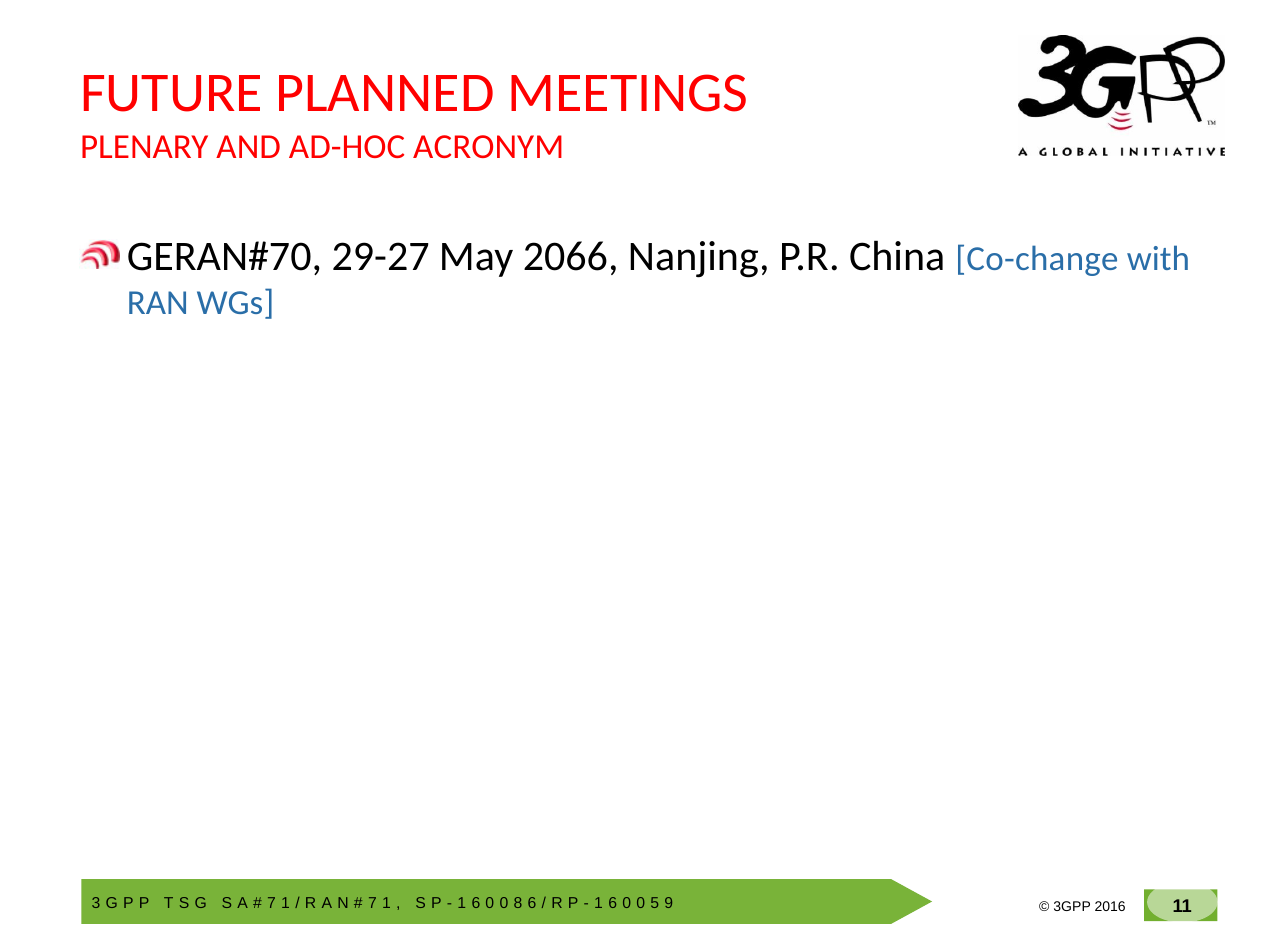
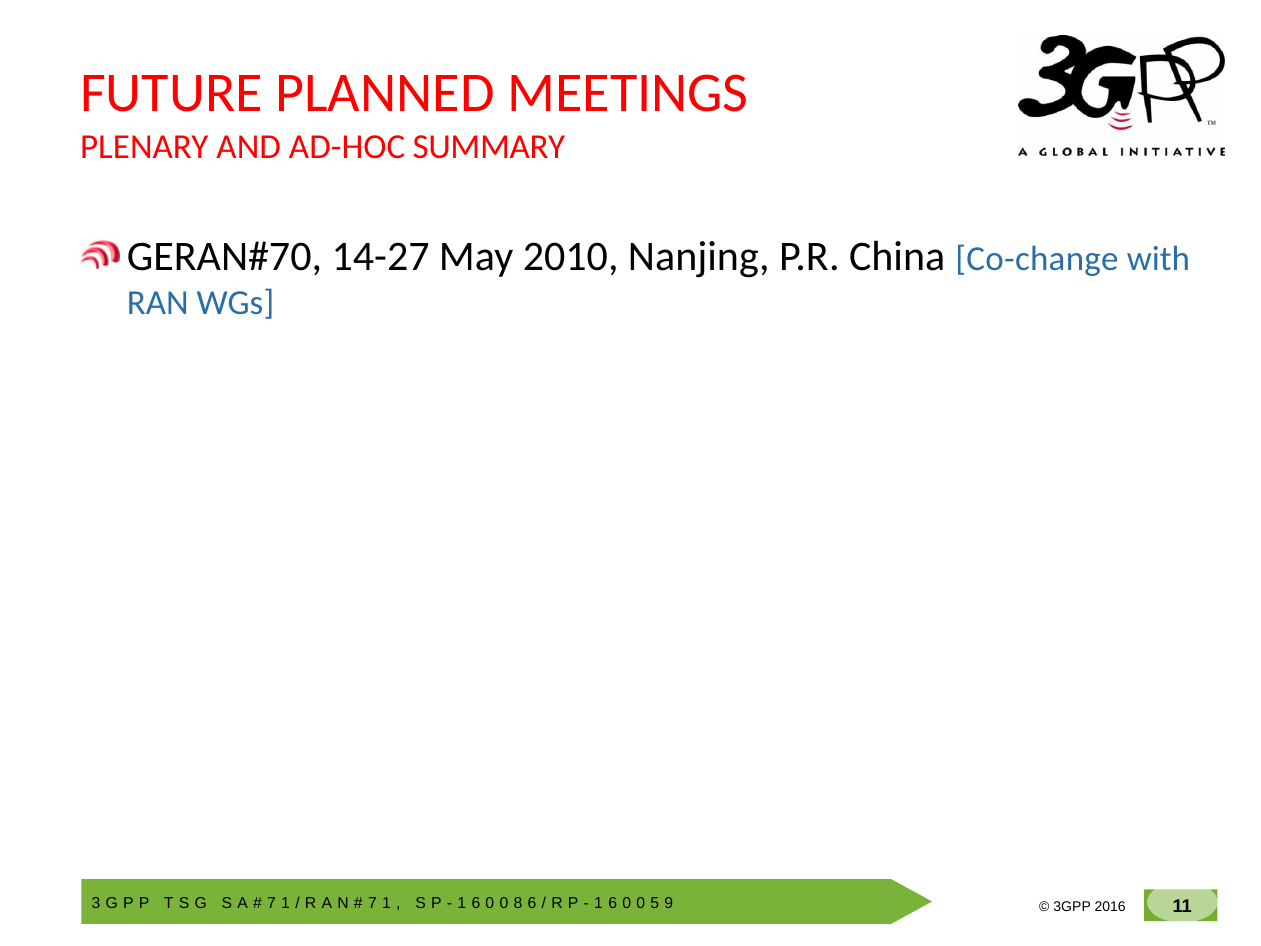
ACRONYM: ACRONYM -> SUMMARY (489, 146)
29-27: 29-27 -> 14-27 (381, 257)
2066: 2066 -> 2010 (571, 257)
